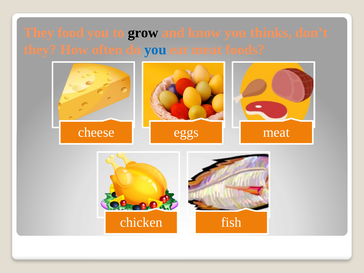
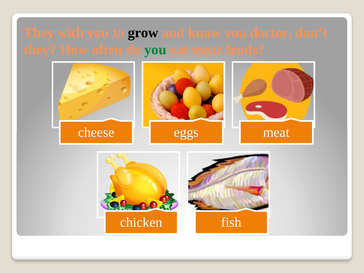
food: food -> with (71, 33)
thinks: thinks -> doctor (271, 33)
you colour: blue -> green (155, 50)
